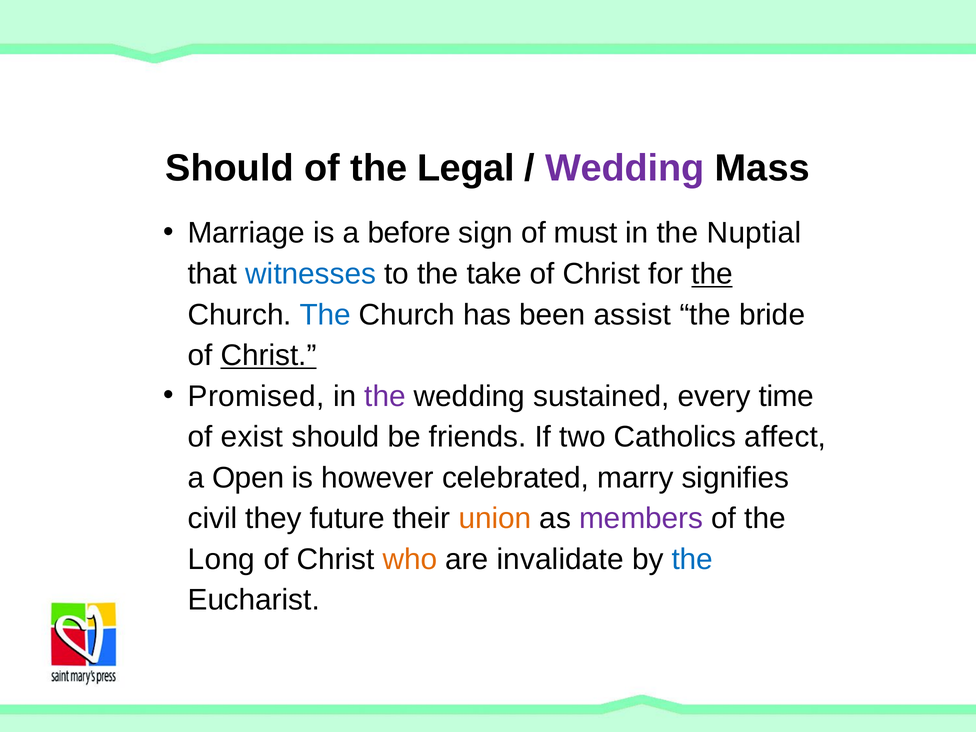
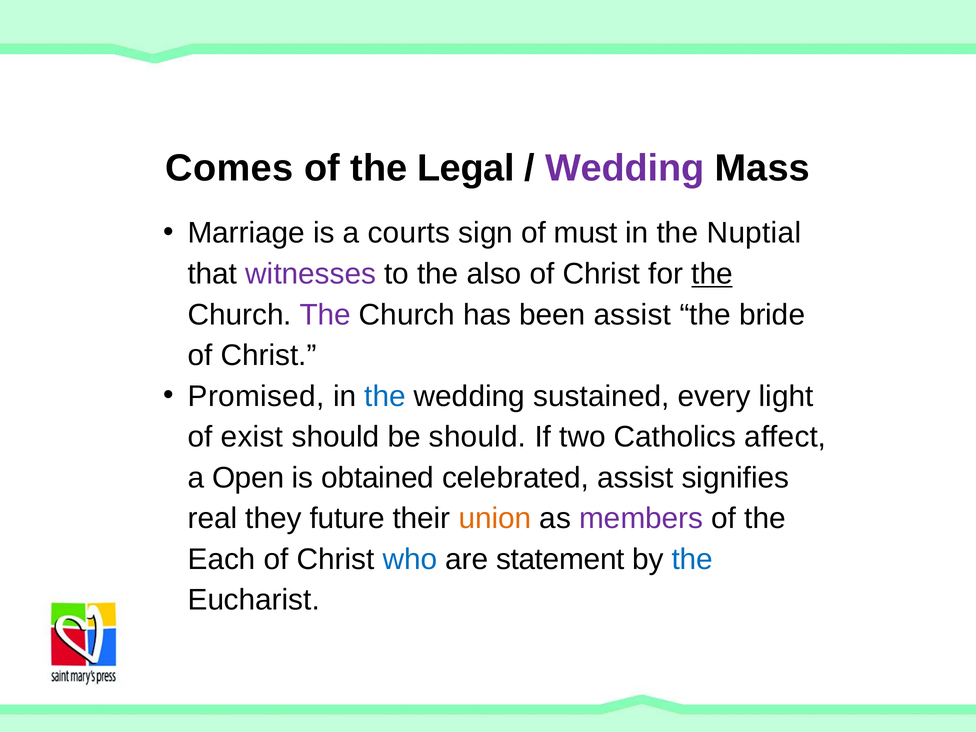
Should: Should -> Comes (229, 168)
before: before -> courts (409, 233)
witnesses colour: blue -> purple (311, 274)
take: take -> also (494, 274)
The colour: blue -> purple (325, 315)
Christ underline: present -> none (269, 355)
the colour: purple -> blue (385, 396)
time: time -> light (786, 396)
be friends: friends -> should (478, 437)
however: however -> obtained (378, 478)
celebrated marry: marry -> assist (635, 478)
civil: civil -> real (212, 519)
Long: Long -> Each (222, 559)
who colour: orange -> blue (410, 559)
invalidate: invalidate -> statement (560, 559)
